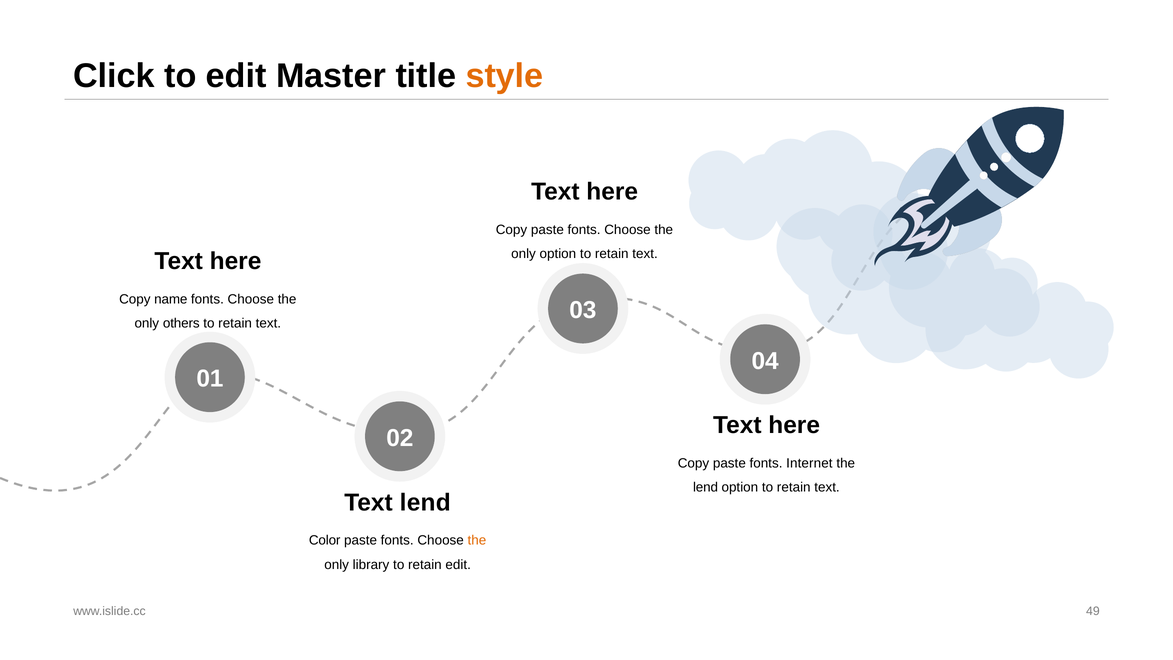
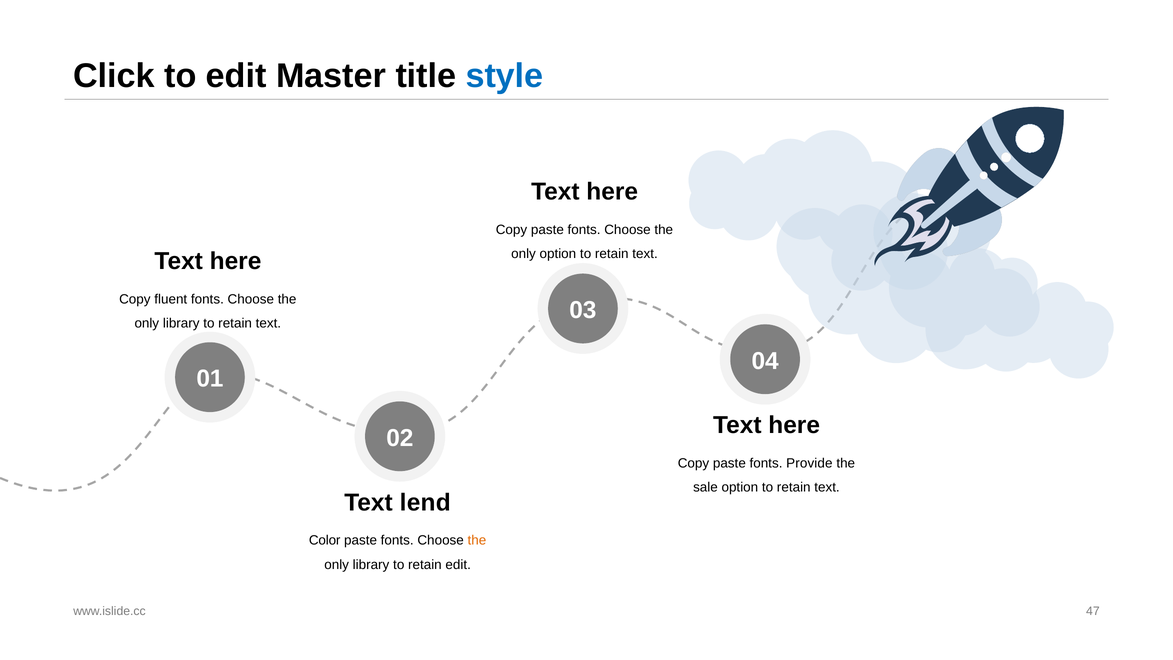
style colour: orange -> blue (505, 76)
name: name -> fluent (171, 299)
others: others -> library (181, 323)
Internet: Internet -> Provide (809, 463)
lend: lend -> sale (705, 487)
49: 49 -> 47 (1093, 611)
